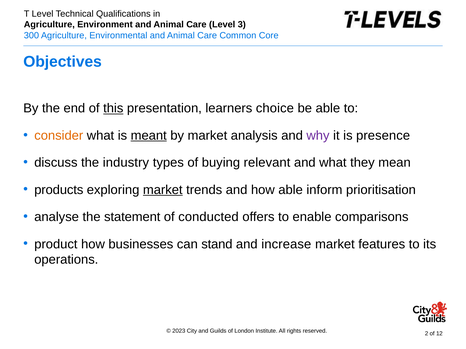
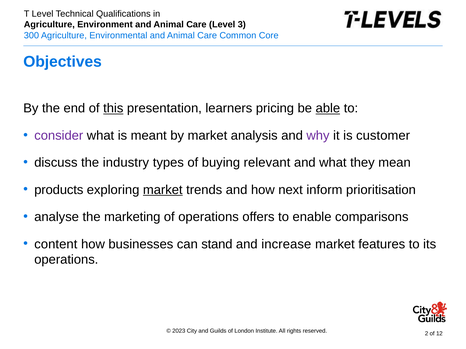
choice: choice -> pricing (275, 108)
able underline: none -> present (328, 108)
consider colour: orange -> purple (59, 136)
meant underline: present -> none (149, 136)
presence: presence -> customer (383, 136)
how able: able -> next (291, 190)
statement: statement -> marketing (132, 217)
of conducted: conducted -> operations (209, 217)
product: product -> content (56, 244)
